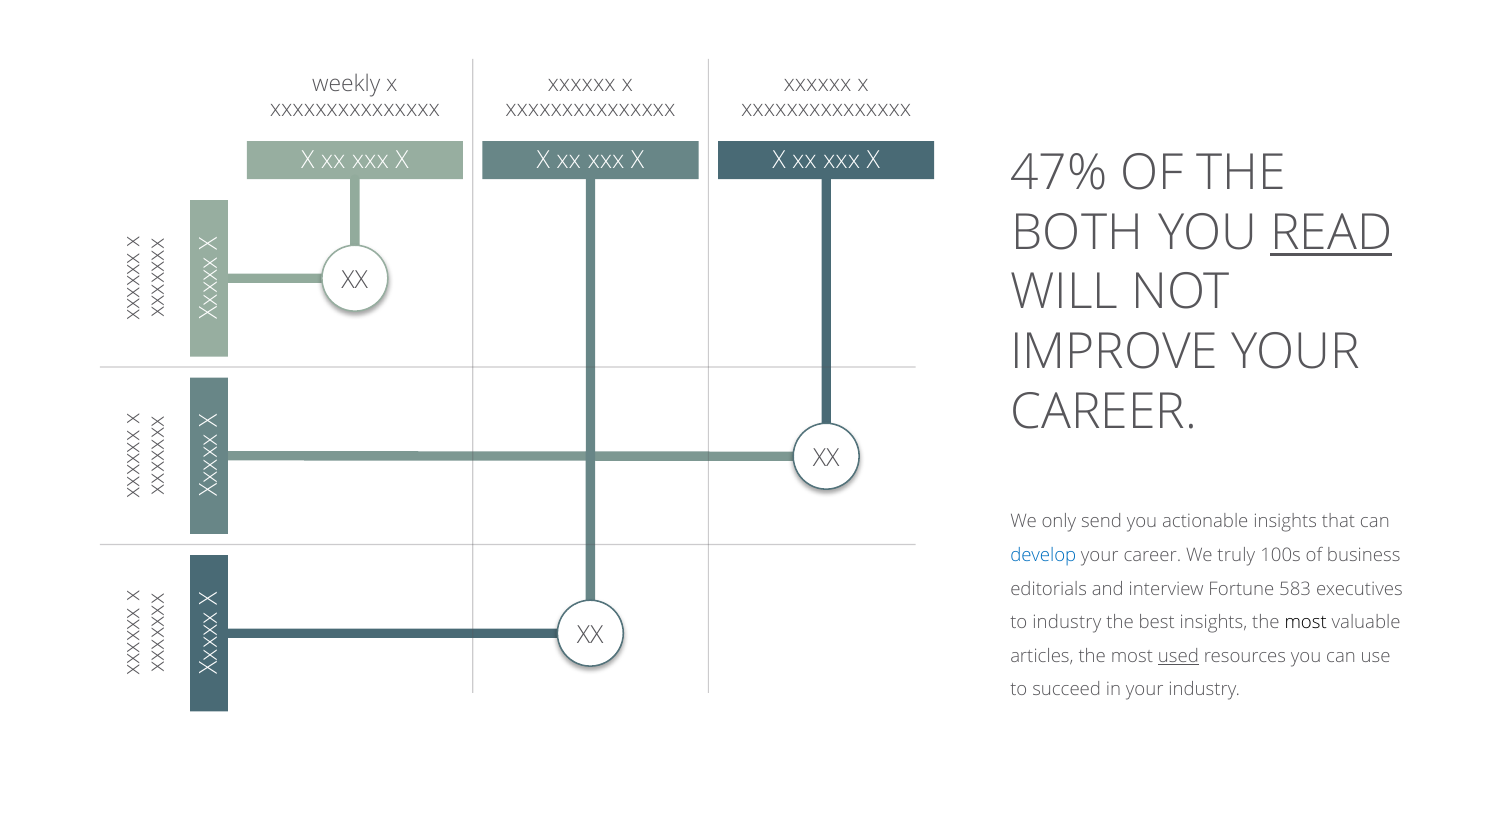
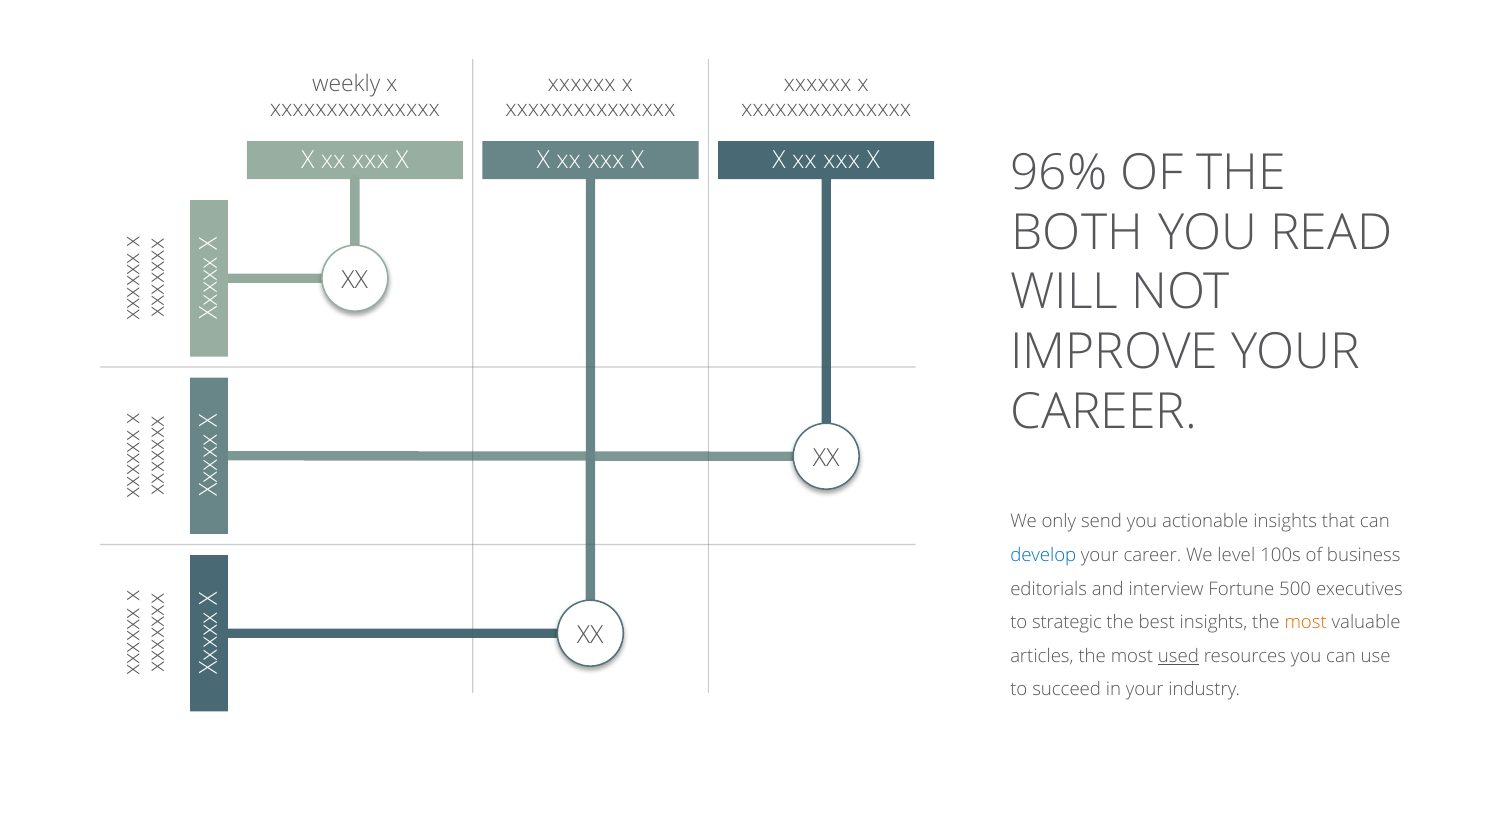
47%: 47% -> 96% (1059, 173)
READ underline: present -> none (1331, 233)
truly: truly -> level (1236, 555)
583: 583 -> 500 (1295, 589)
to industry: industry -> strategic (1067, 622)
most colour: black -> orange (1306, 622)
